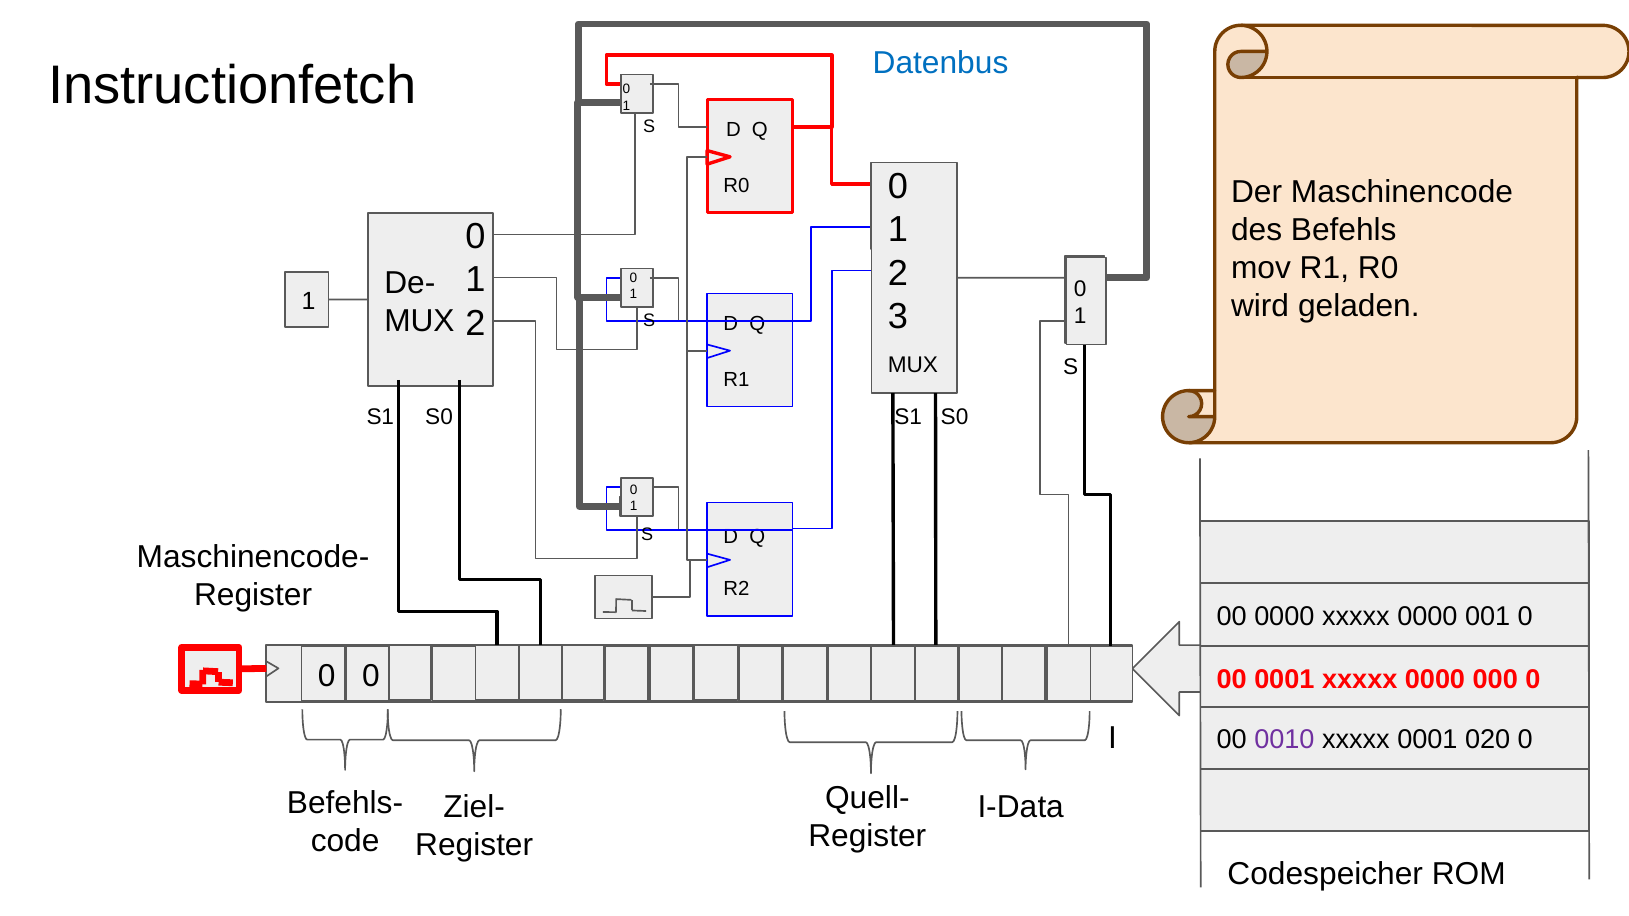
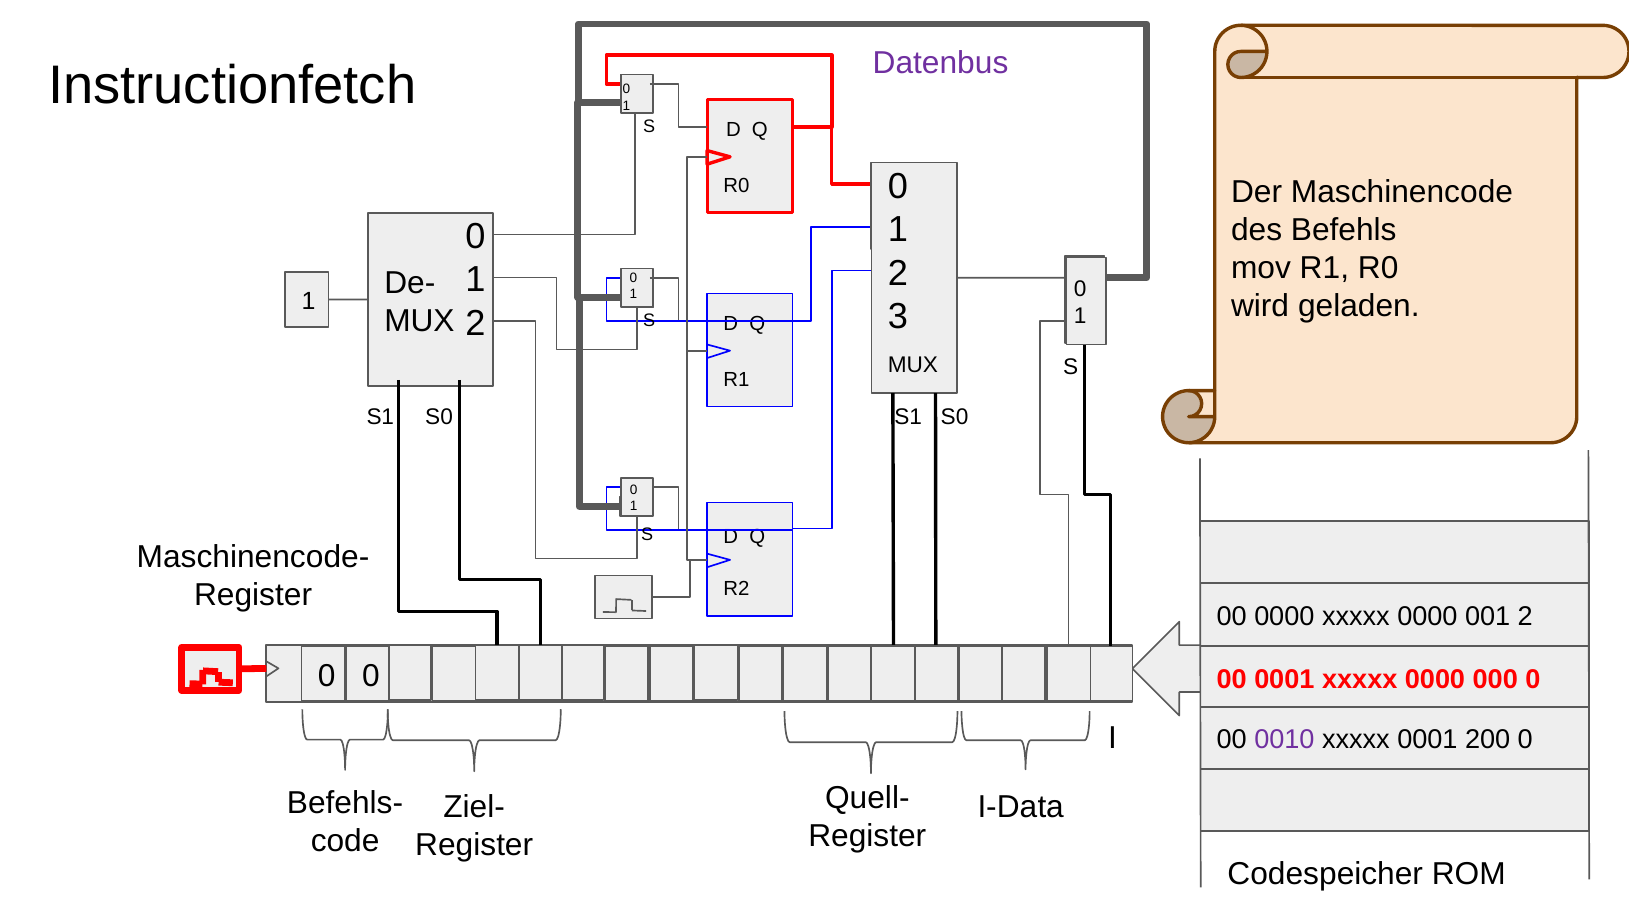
Datenbus colour: blue -> purple (941, 63)
001 0: 0 -> 2 (1525, 617)
020: 020 -> 200 (1488, 740)
